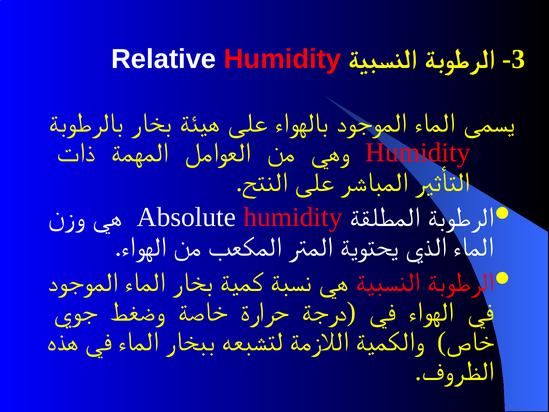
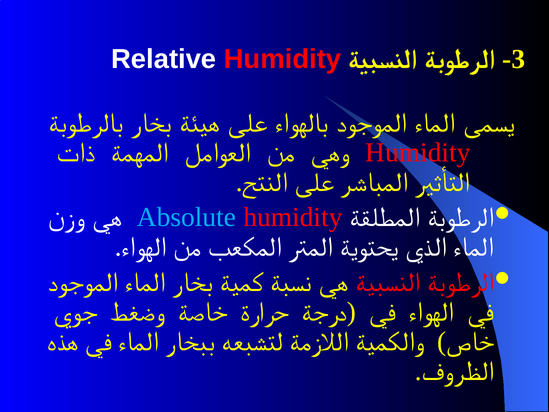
Absolute colour: white -> light blue (186, 217)
